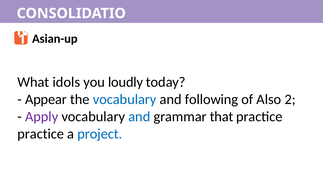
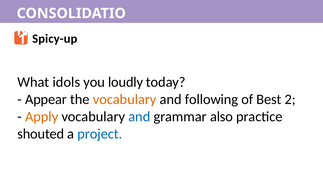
Asian-up: Asian-up -> Spicy-up (55, 39)
vocabulary colour: blue -> orange (125, 99)
Also: Also -> Best (269, 99)
Apply colour: purple -> orange (42, 116)
that: that -> also (222, 116)
practice: practice -> shouted (41, 134)
